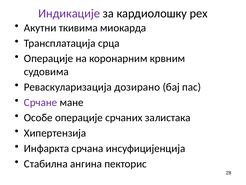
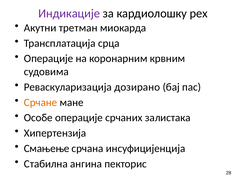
ткивима: ткивима -> третман (78, 28)
Срчане colour: purple -> orange (41, 102)
Инфаркта: Инфаркта -> Смањење (47, 148)
